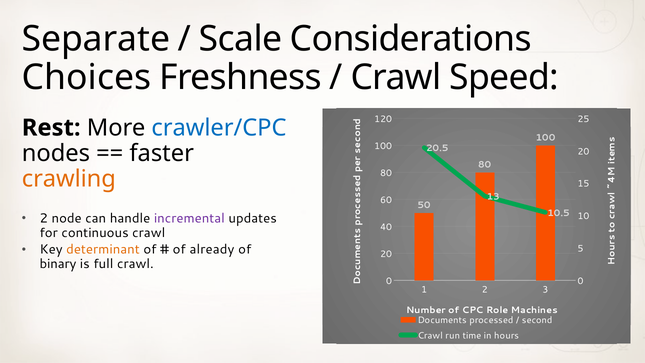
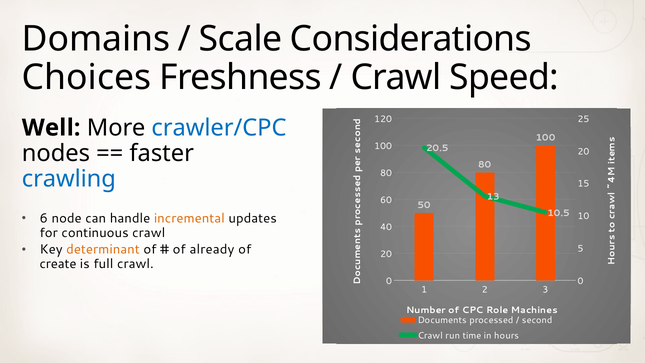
Separate: Separate -> Domains (96, 39)
Rest: Rest -> Well (51, 128)
crawling colour: orange -> blue (69, 179)
2: 2 -> 6 (44, 218)
incremental colour: purple -> orange (189, 218)
binary: binary -> create (58, 264)
